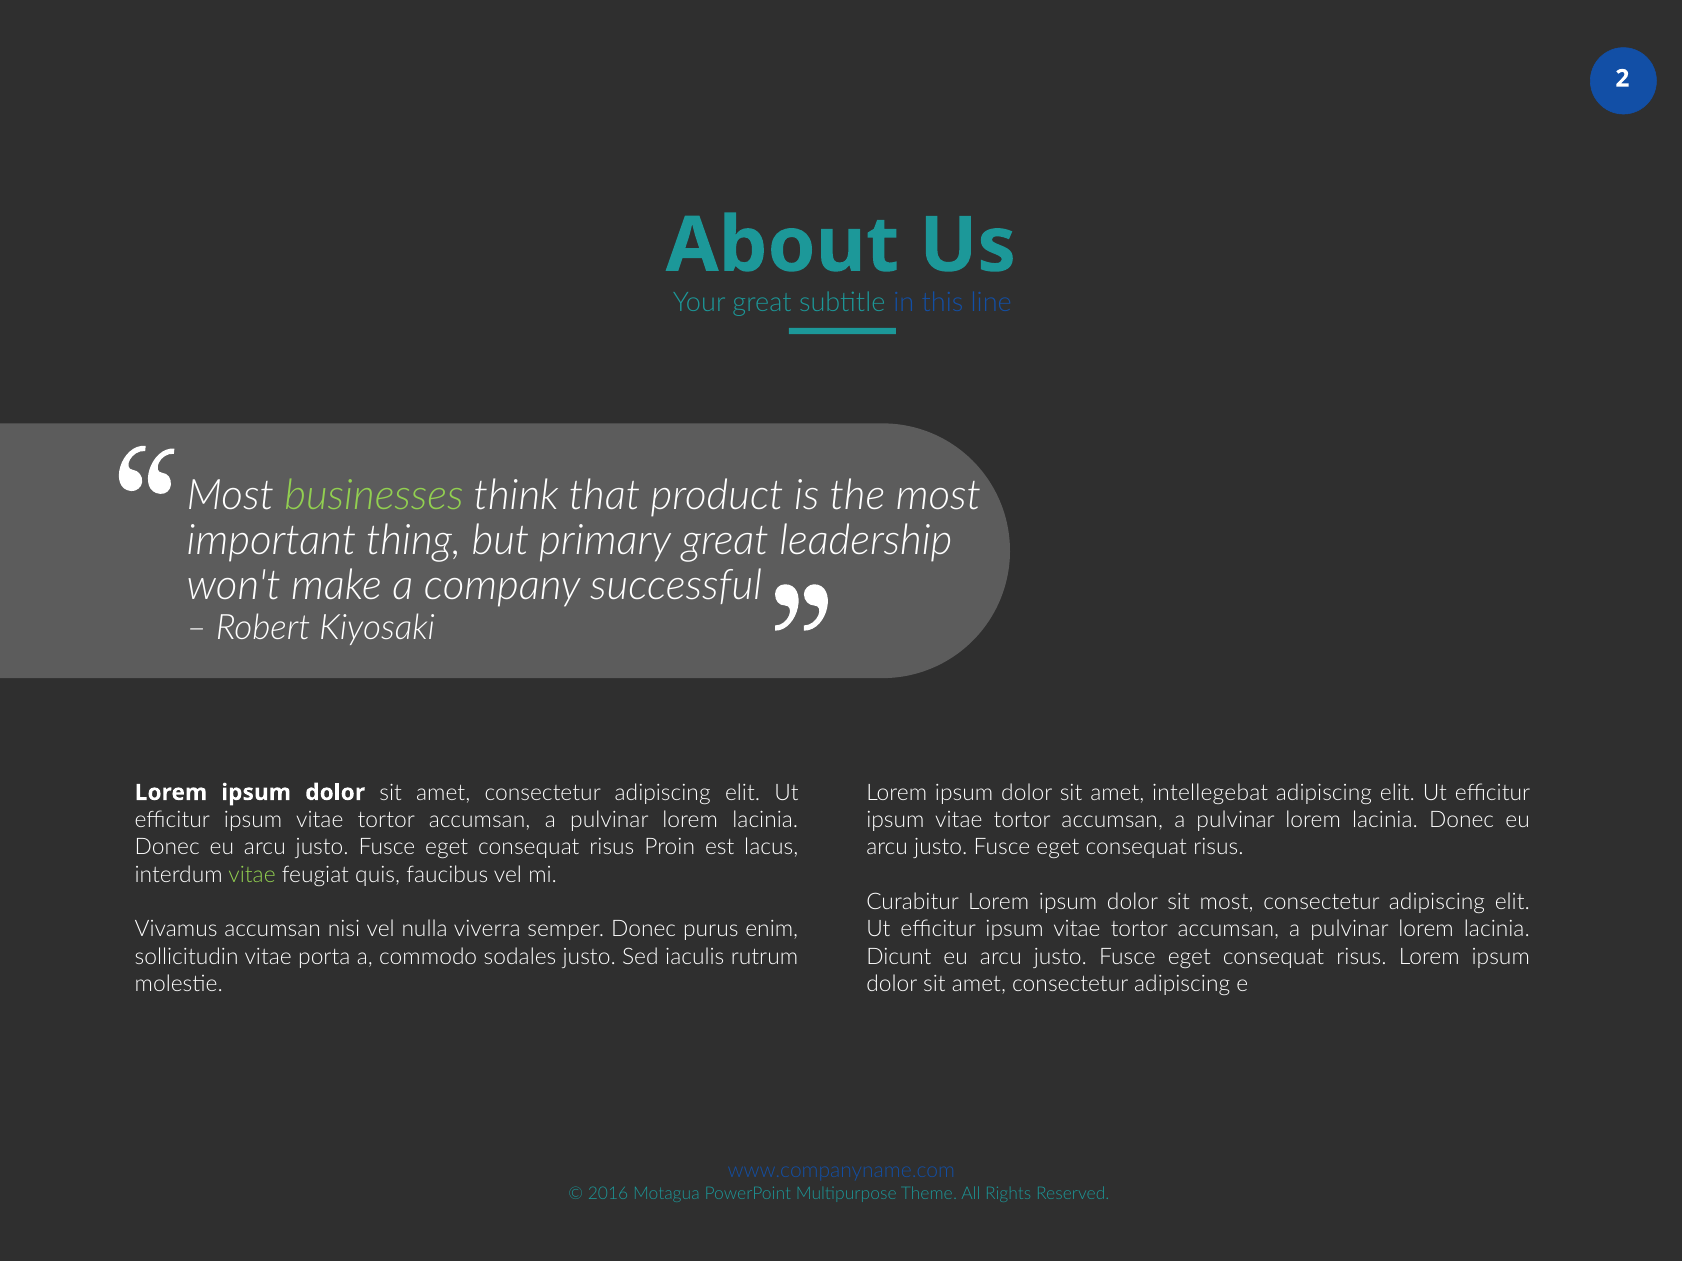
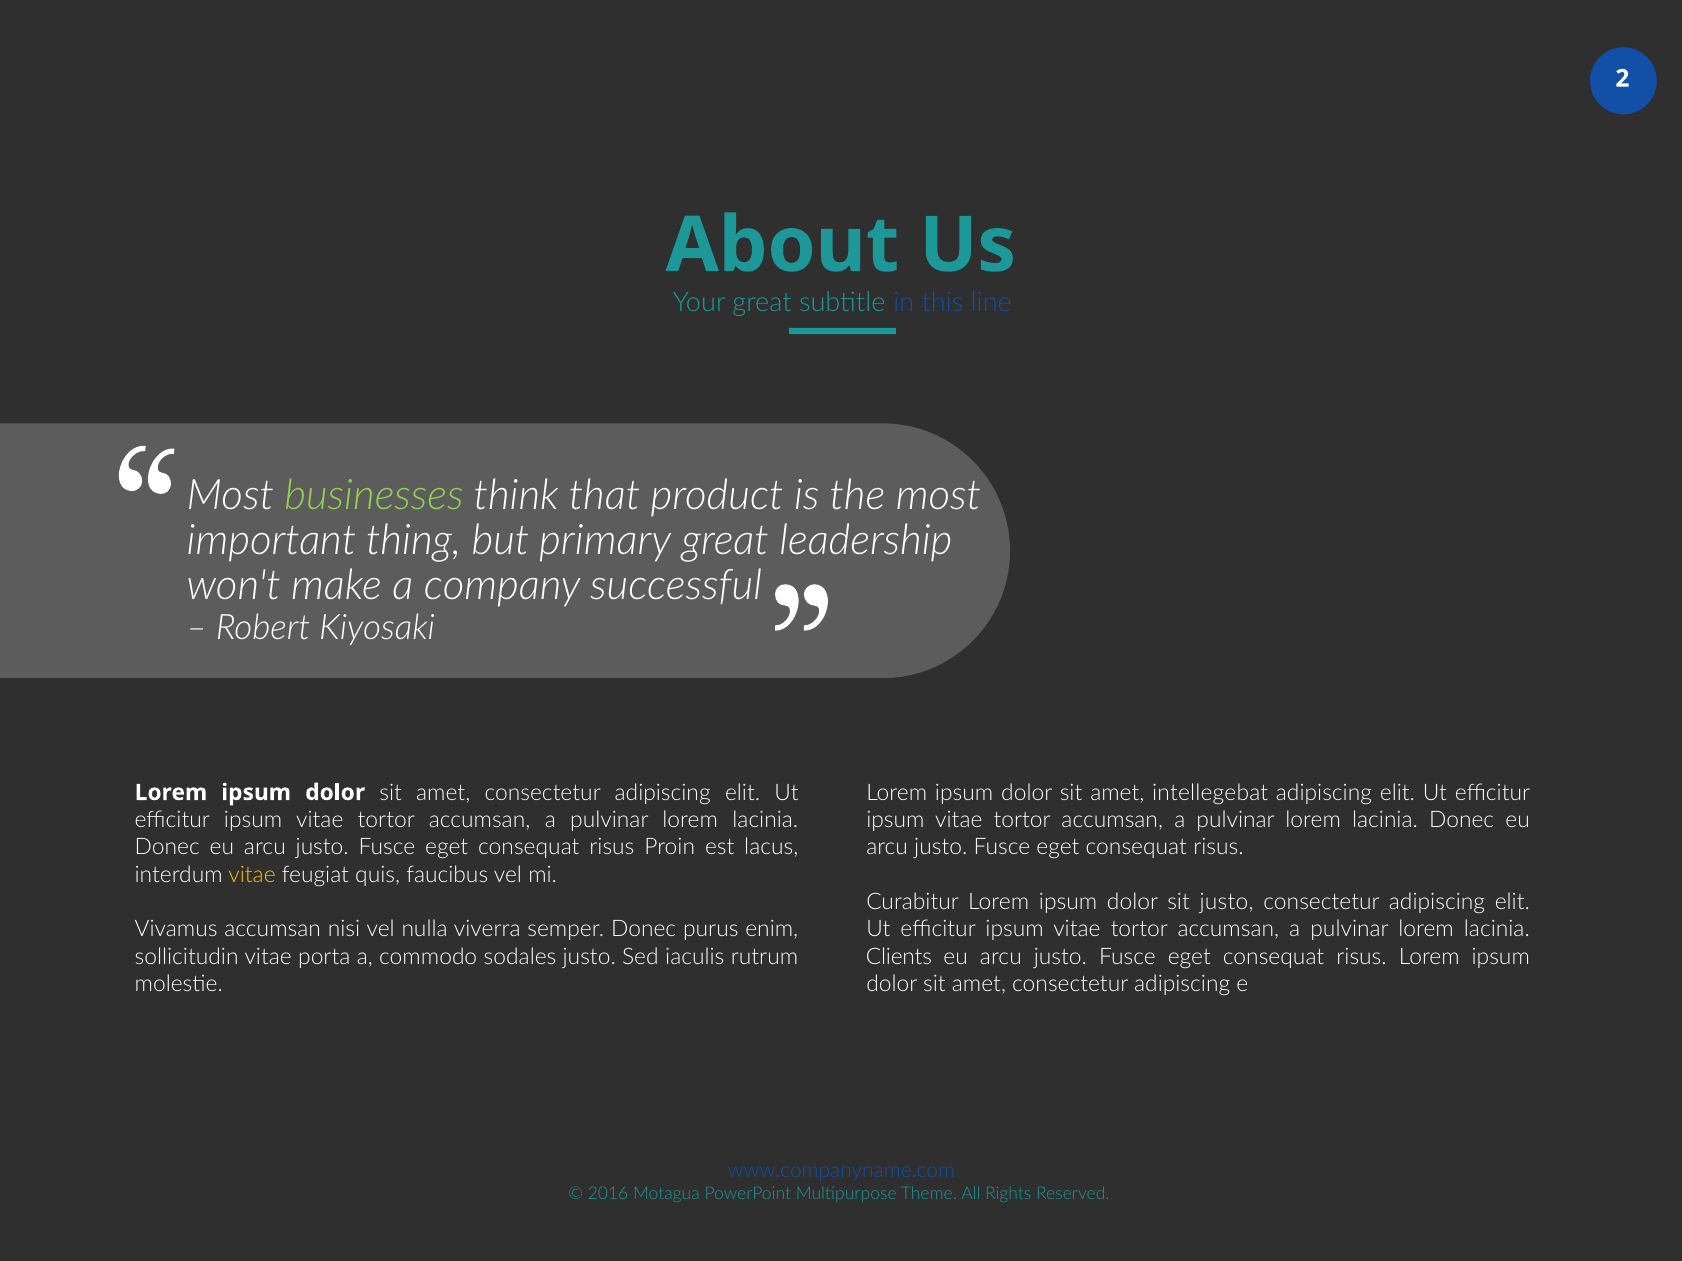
vitae colour: light green -> yellow (252, 875)
sit most: most -> justo (1227, 902)
Dicunt: Dicunt -> Clients (899, 957)
